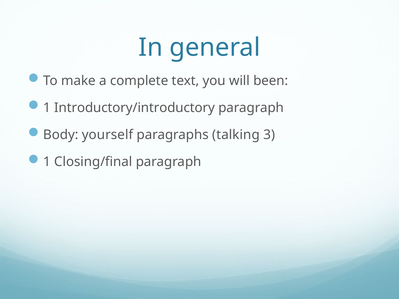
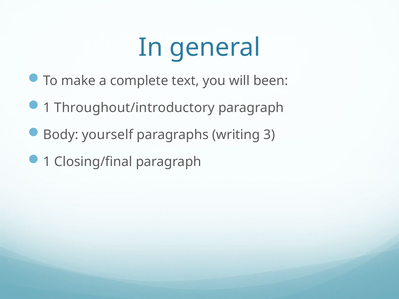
Introductory/introductory: Introductory/introductory -> Throughout/introductory (134, 108)
talking: talking -> writing (236, 135)
